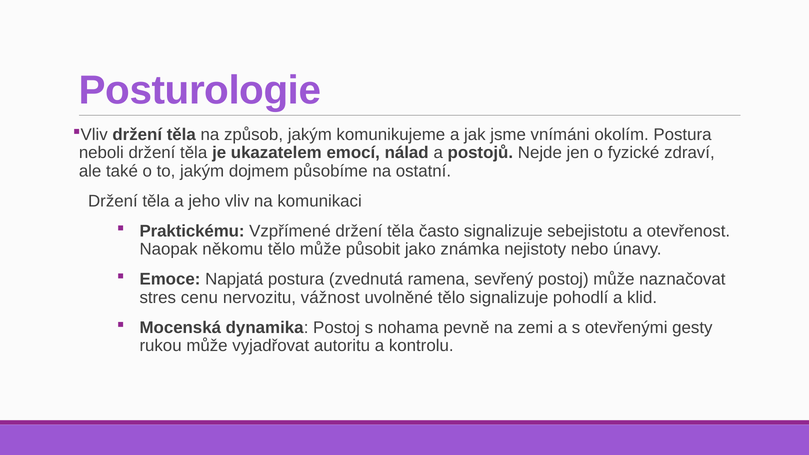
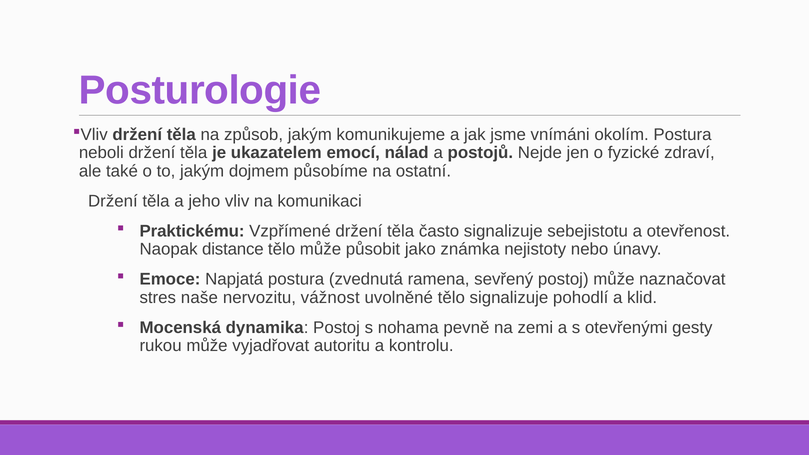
někomu: někomu -> distance (233, 249)
cenu: cenu -> naše (199, 298)
